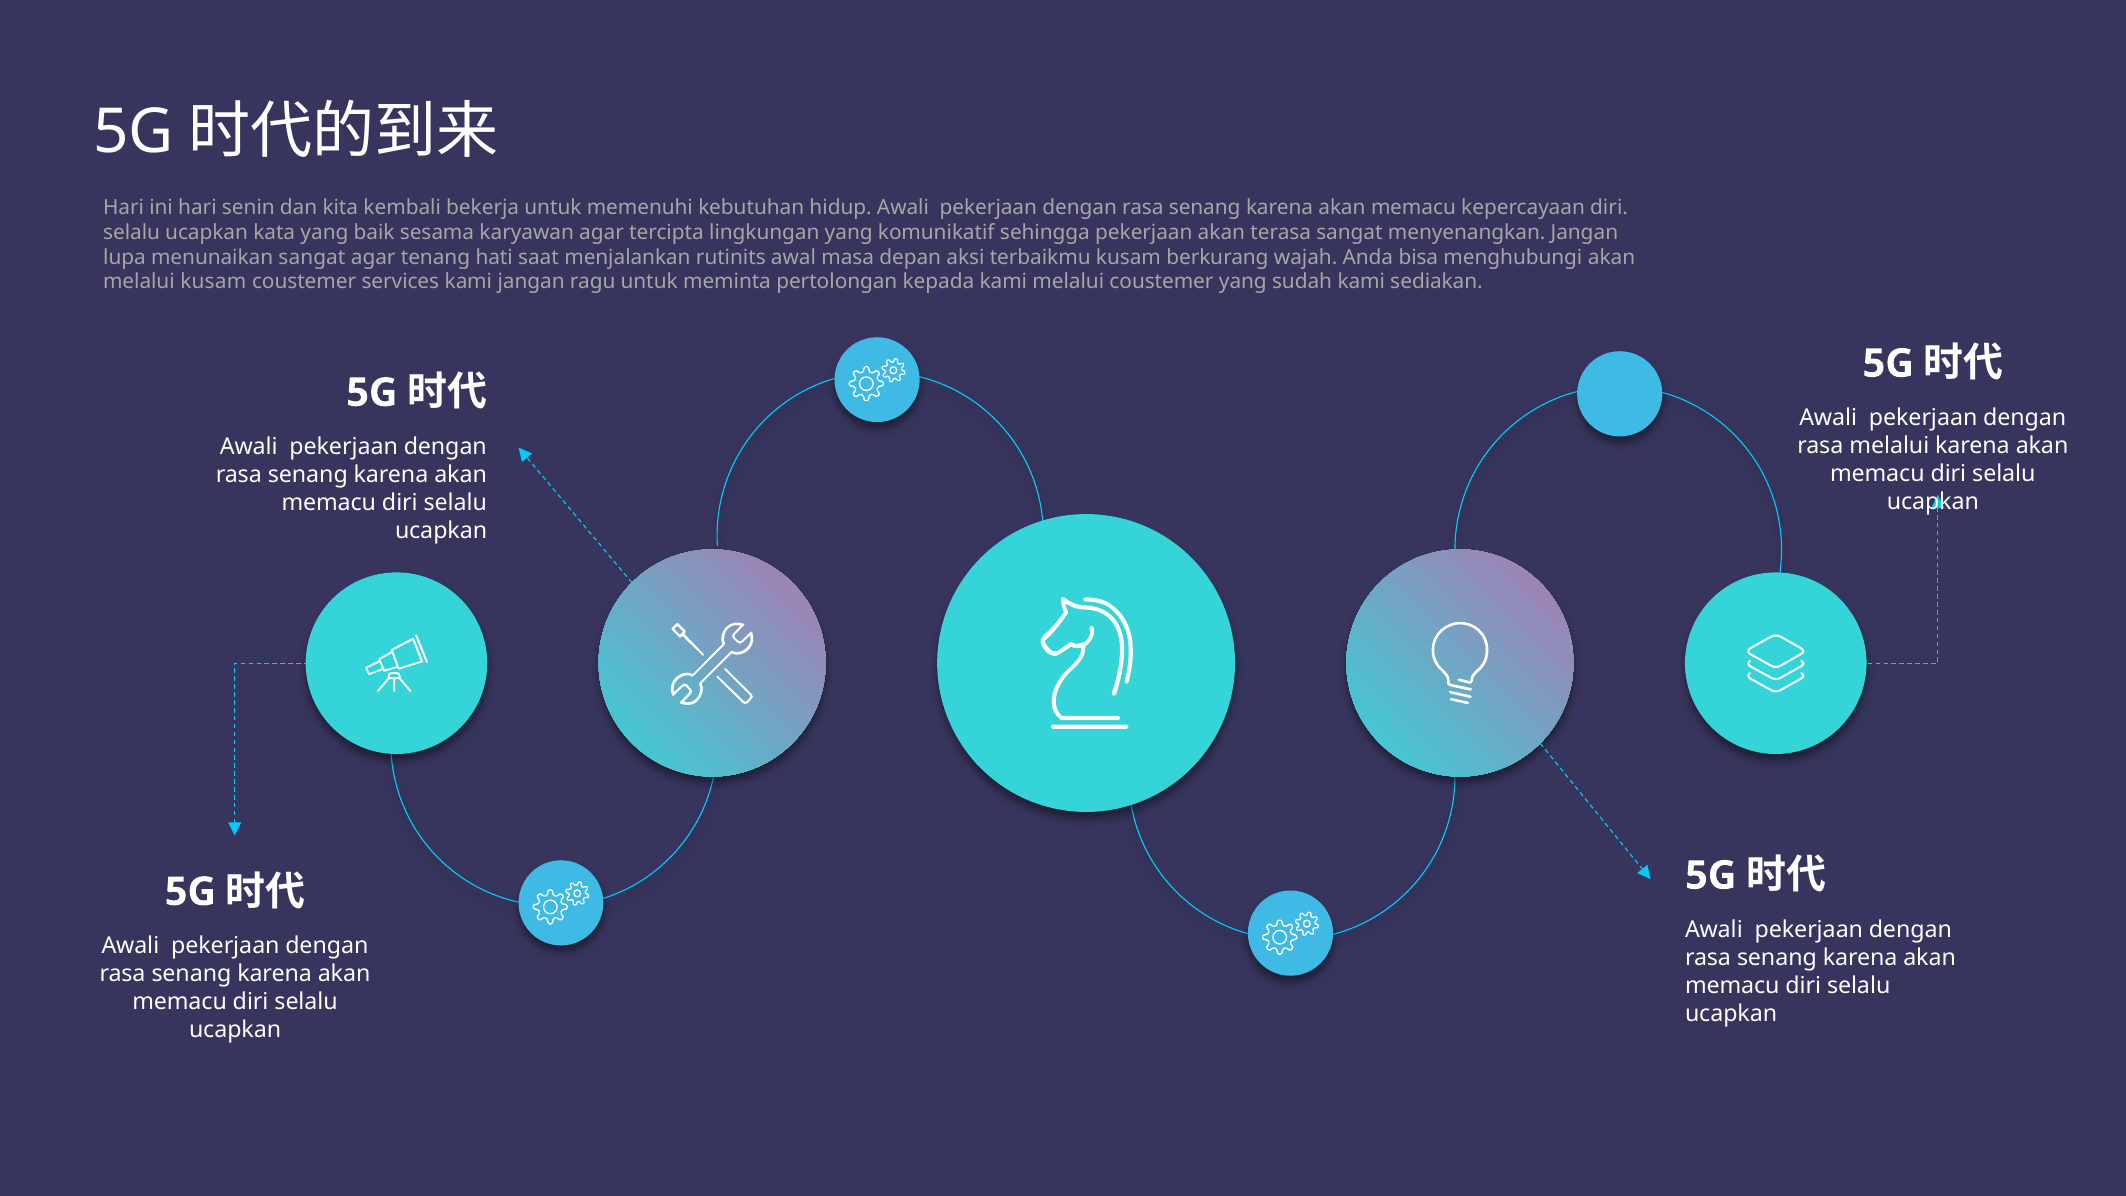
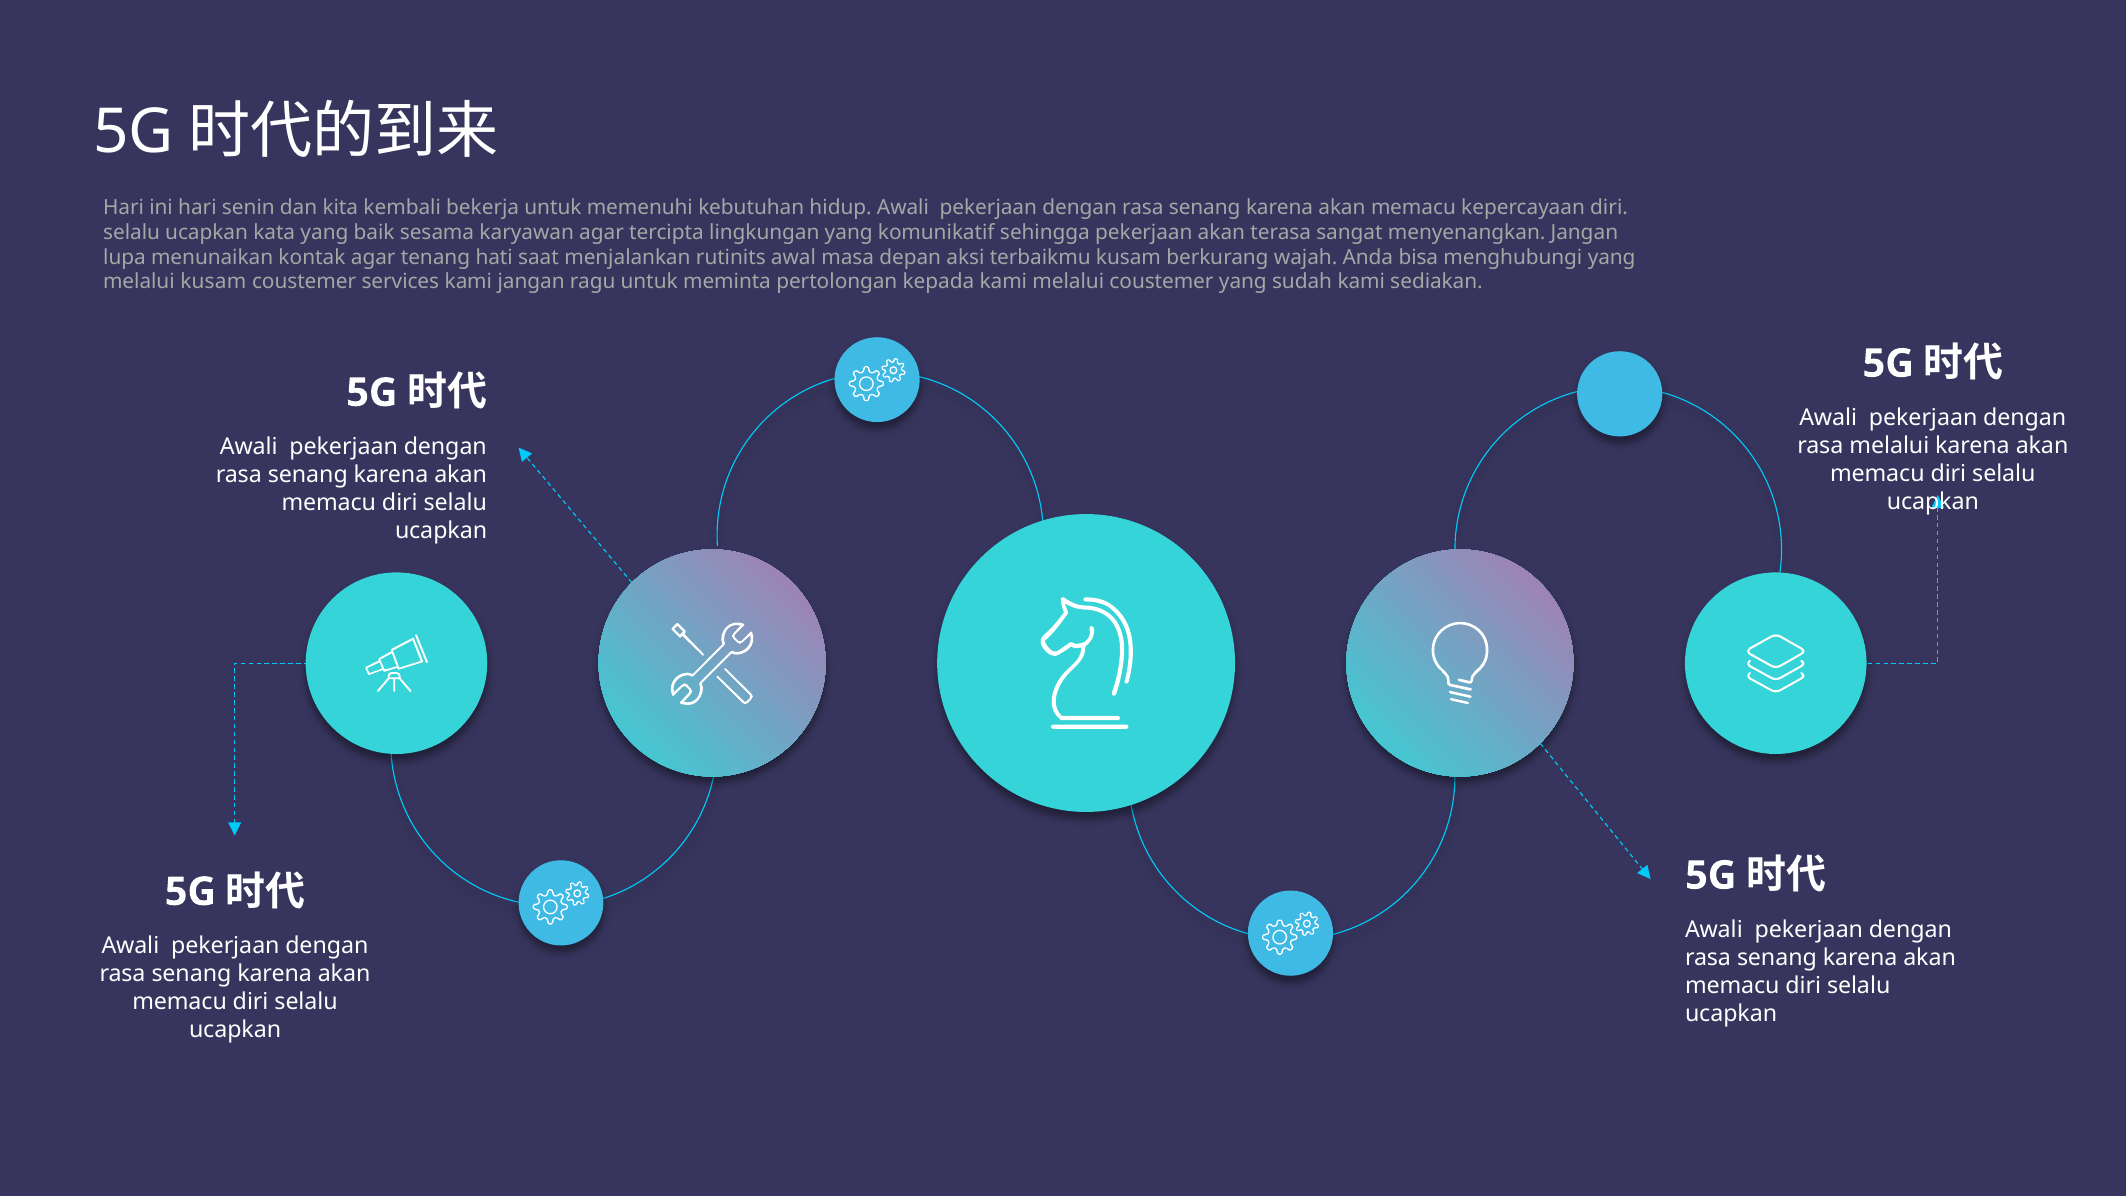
menunaikan sangat: sangat -> kontak (312, 257)
menghubungi akan: akan -> yang (1612, 257)
